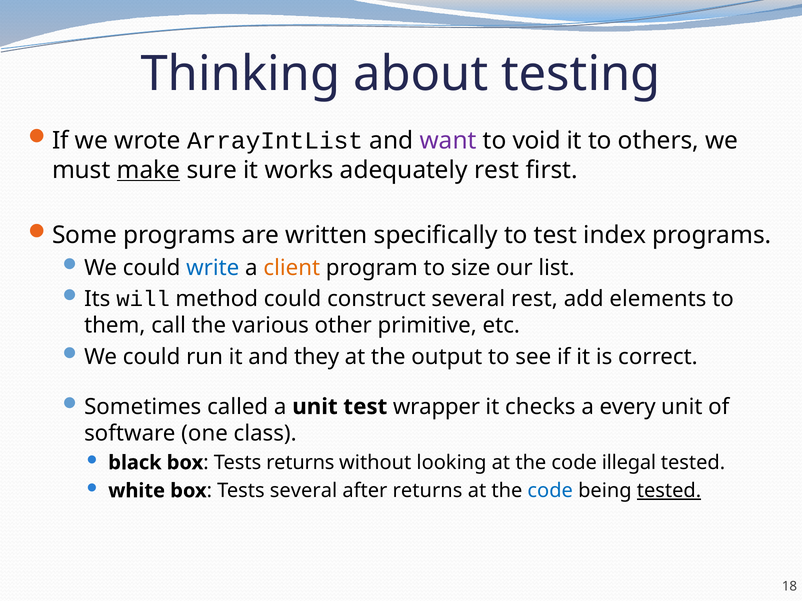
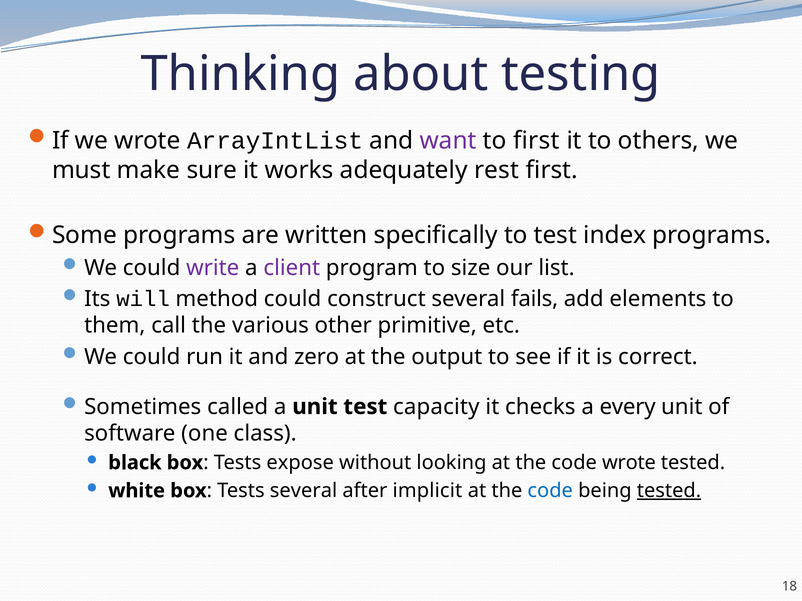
to void: void -> first (536, 141)
make underline: present -> none (149, 170)
write colour: blue -> purple (213, 268)
client colour: orange -> purple (292, 268)
several rest: rest -> fails (535, 299)
they: they -> zero (317, 357)
wrapper: wrapper -> capacity (436, 407)
Tests returns: returns -> expose (300, 463)
code illegal: illegal -> wrote (629, 463)
after returns: returns -> implicit (427, 491)
